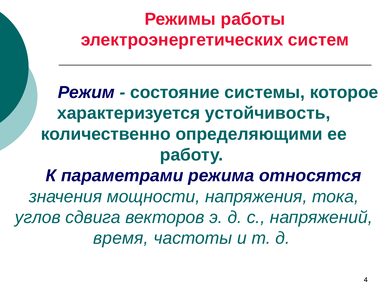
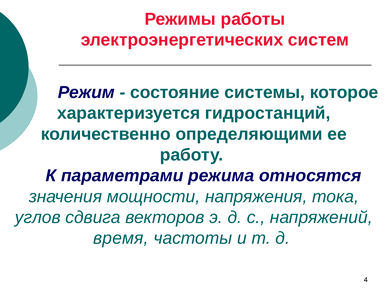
устойчивость: устойчивость -> гидростанций (268, 113)
